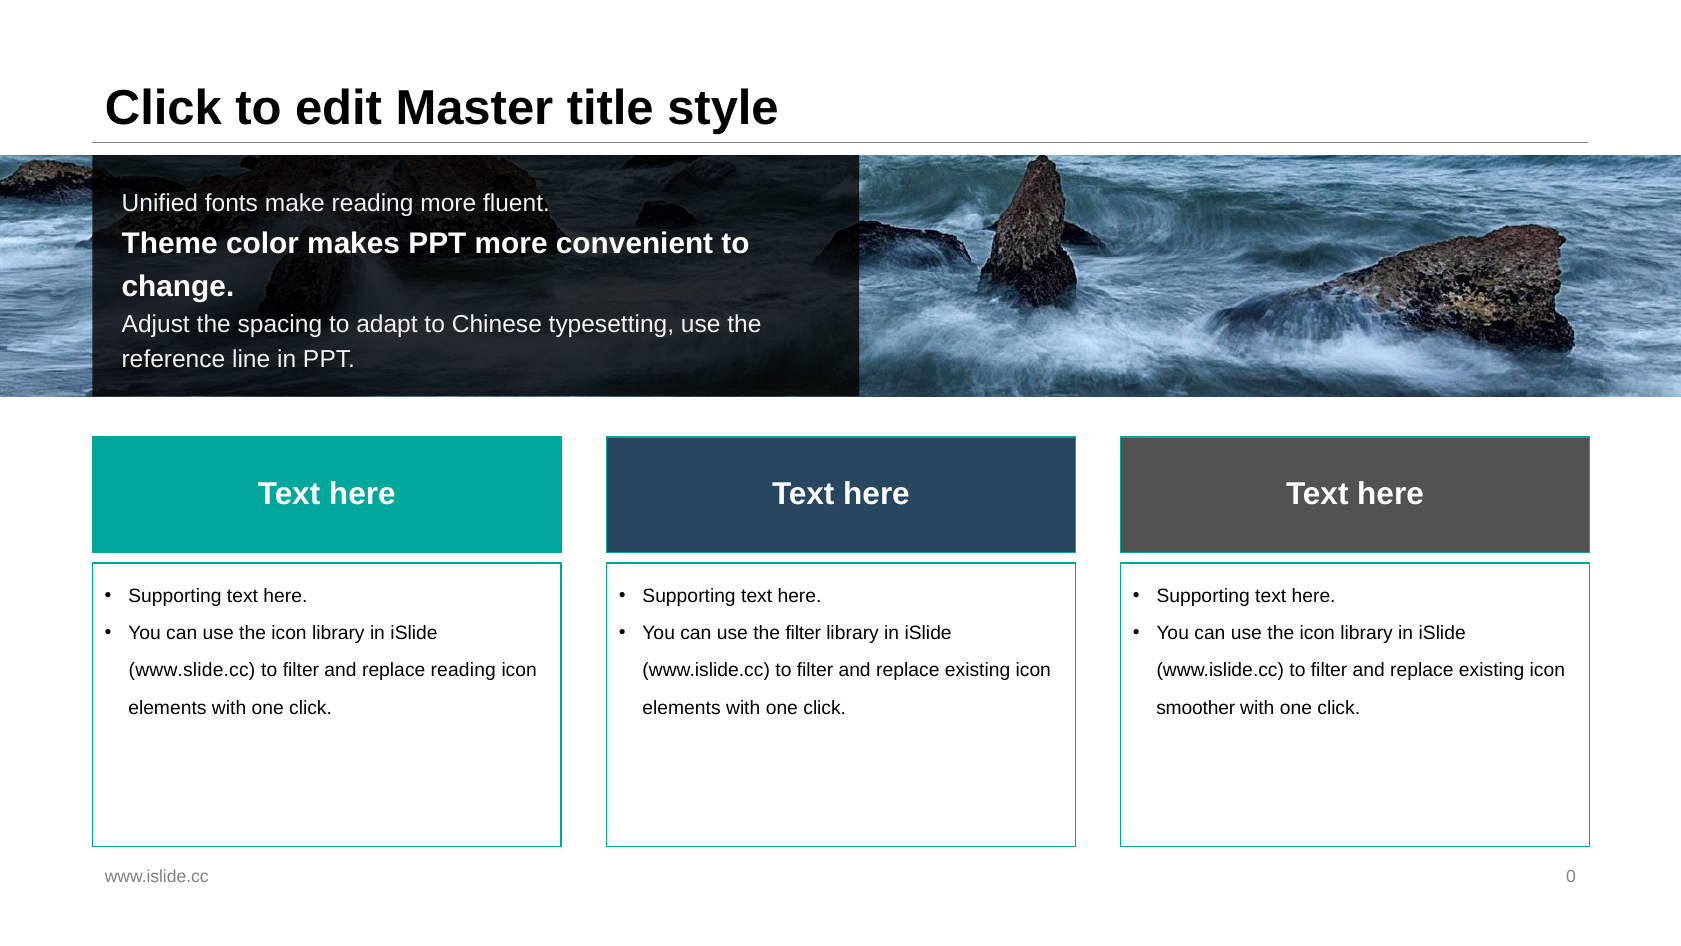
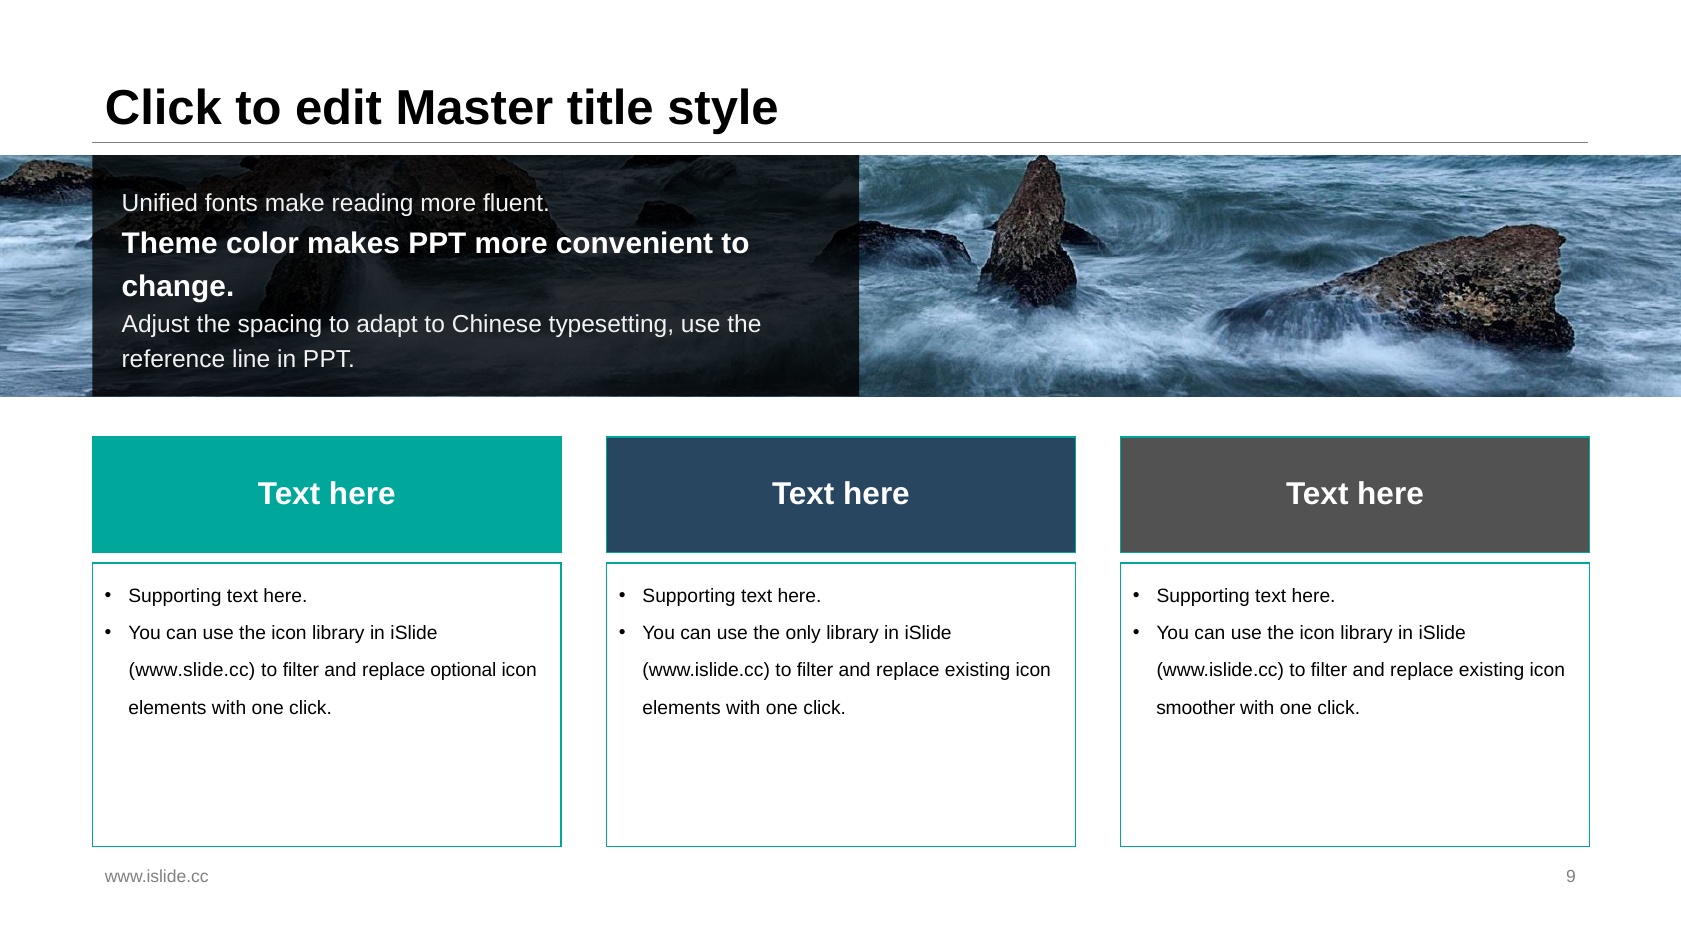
the filter: filter -> only (803, 633)
replace reading: reading -> optional (463, 670)
0: 0 -> 9 (1571, 876)
